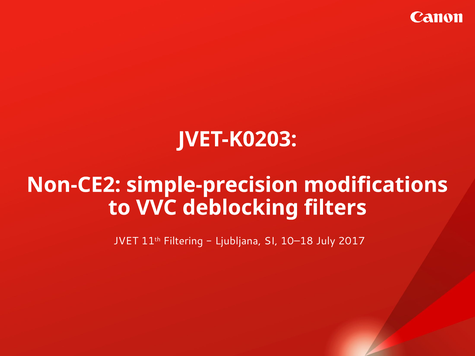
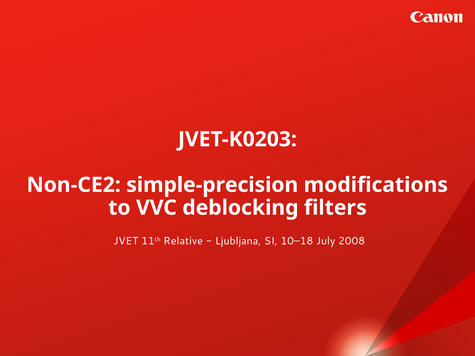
Filtering: Filtering -> Relative (183, 241)
2017: 2017 -> 2008 (352, 241)
